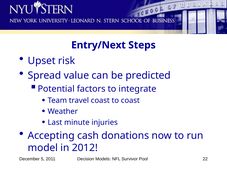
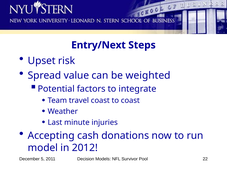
predicted: predicted -> weighted (148, 75)
